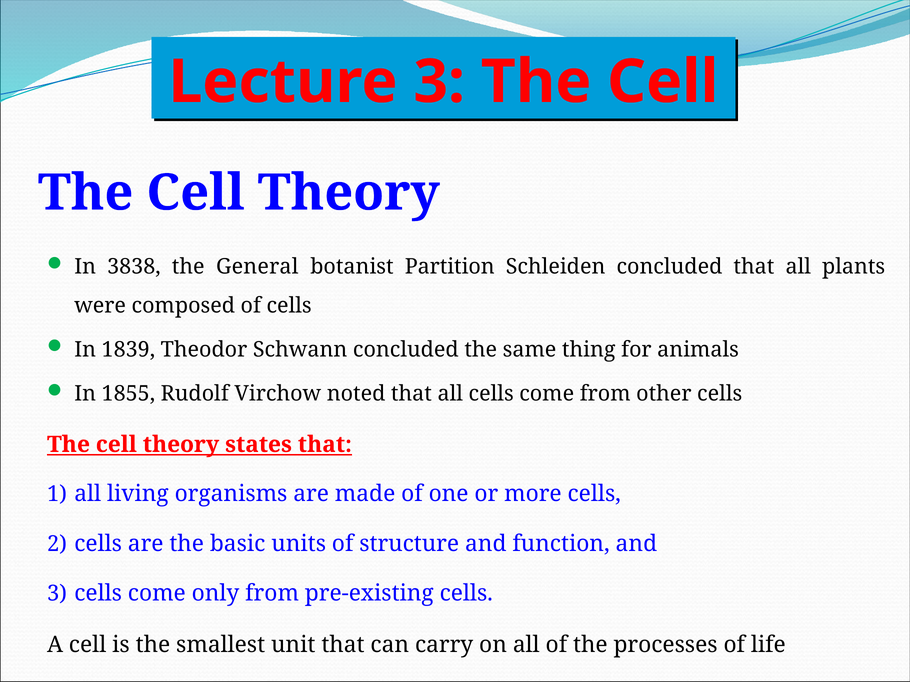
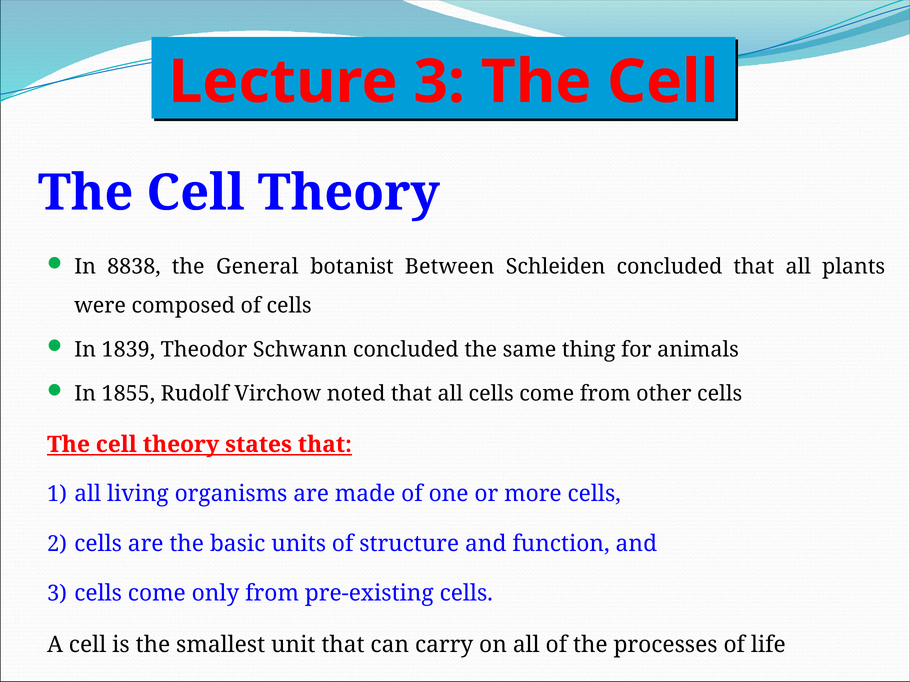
3838: 3838 -> 8838 (134, 267)
Partition: Partition -> Between (450, 267)
